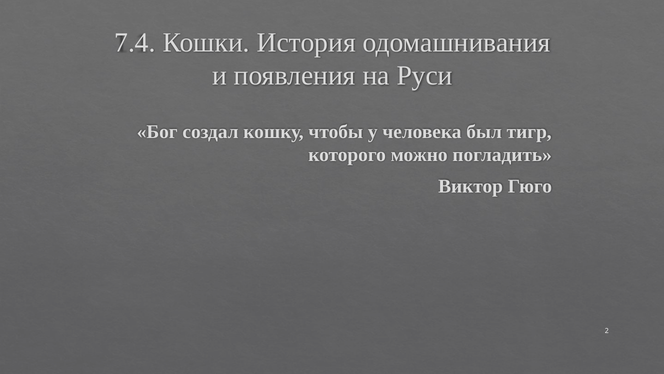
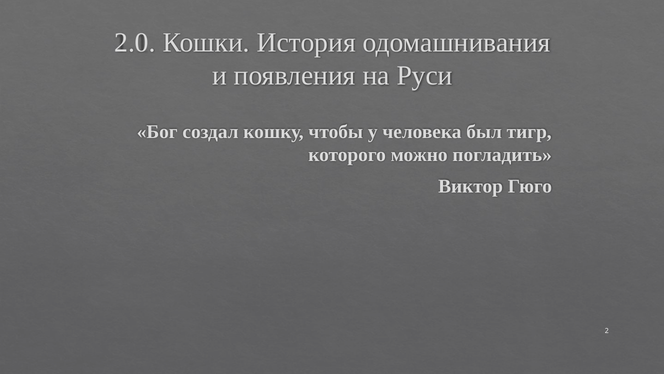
7.4: 7.4 -> 2.0 (135, 42)
